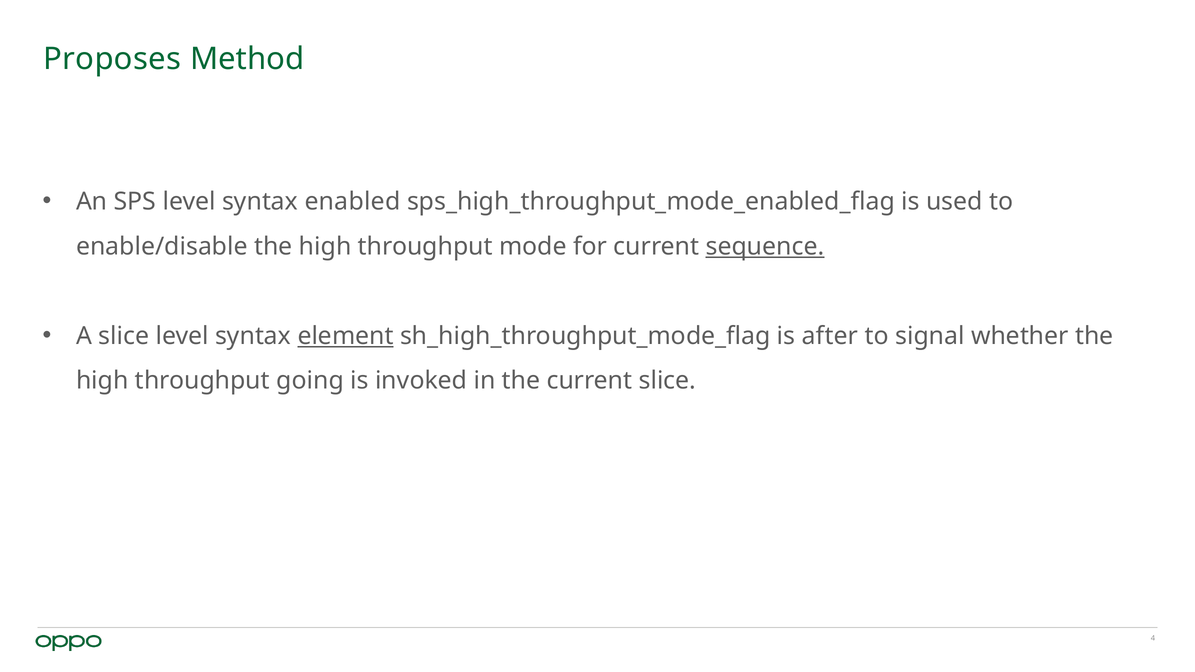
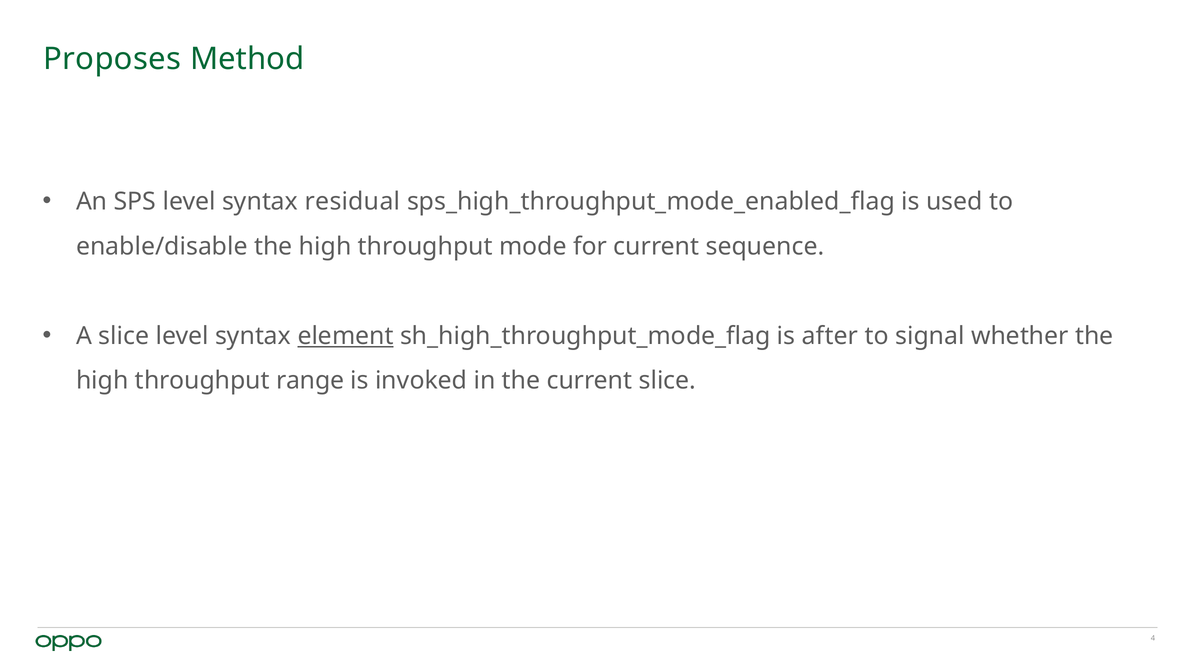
enabled: enabled -> residual (352, 202)
sequence underline: present -> none (765, 246)
going: going -> range (310, 381)
